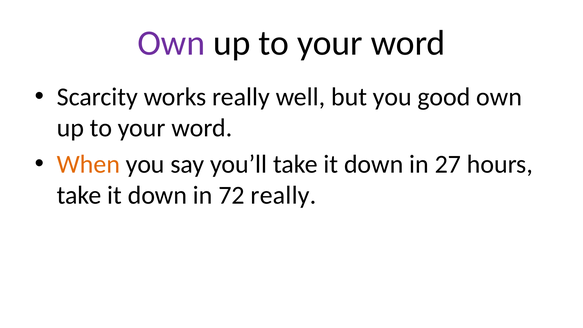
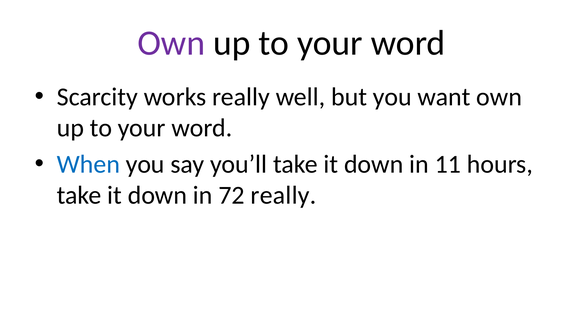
good: good -> want (444, 97)
When colour: orange -> blue (88, 164)
27: 27 -> 11 (448, 164)
